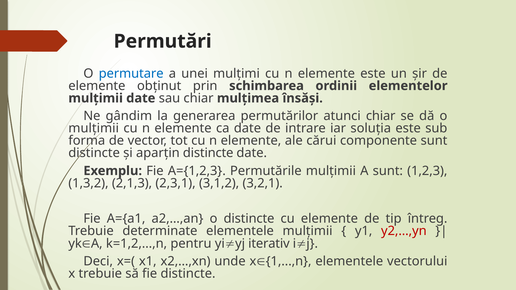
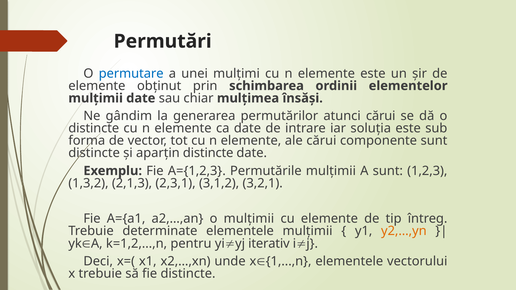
atunci chiar: chiar -> cărui (381, 116)
mulţimii: mulţimii -> distincte (94, 128)
o distincte: distincte -> mulţimii (249, 219)
y2,…,yn colour: red -> orange (404, 231)
